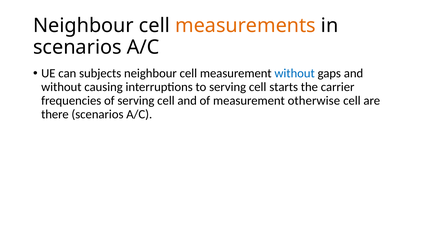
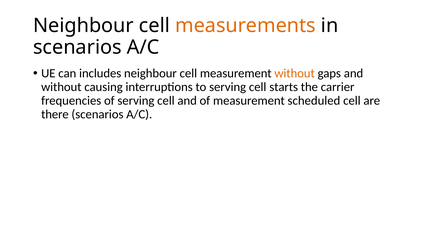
subjects: subjects -> includes (100, 73)
without colour: blue -> orange (295, 73)
otherwise: otherwise -> scheduled (314, 101)
